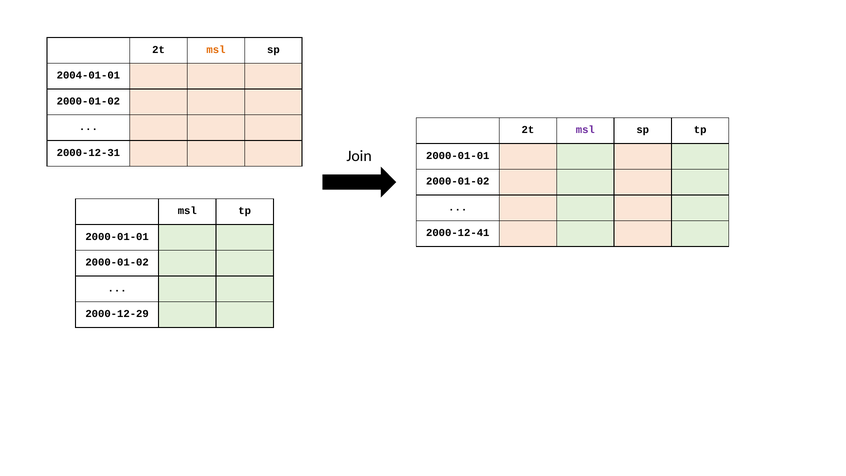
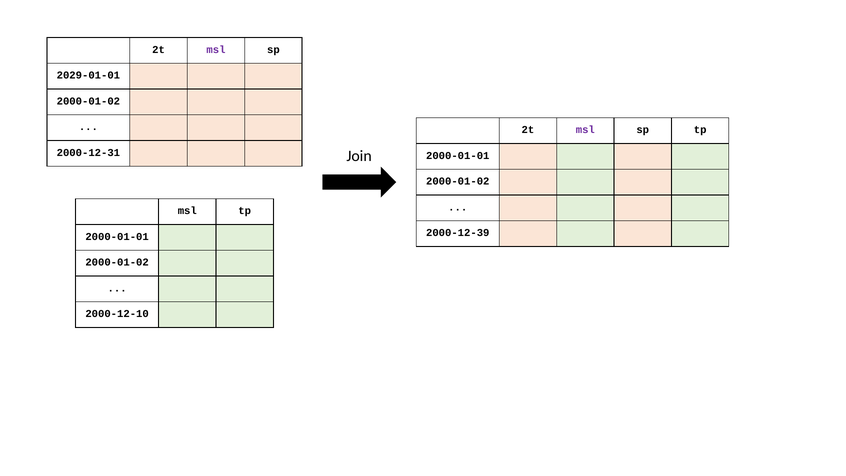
msl colour: orange -> purple (216, 50)
2004-01-01: 2004-01-01 -> 2029-01-01 (88, 75)
2000-12-41: 2000-12-41 -> 2000-12-39 (458, 233)
2000-12-29: 2000-12-29 -> 2000-12-10 (117, 314)
